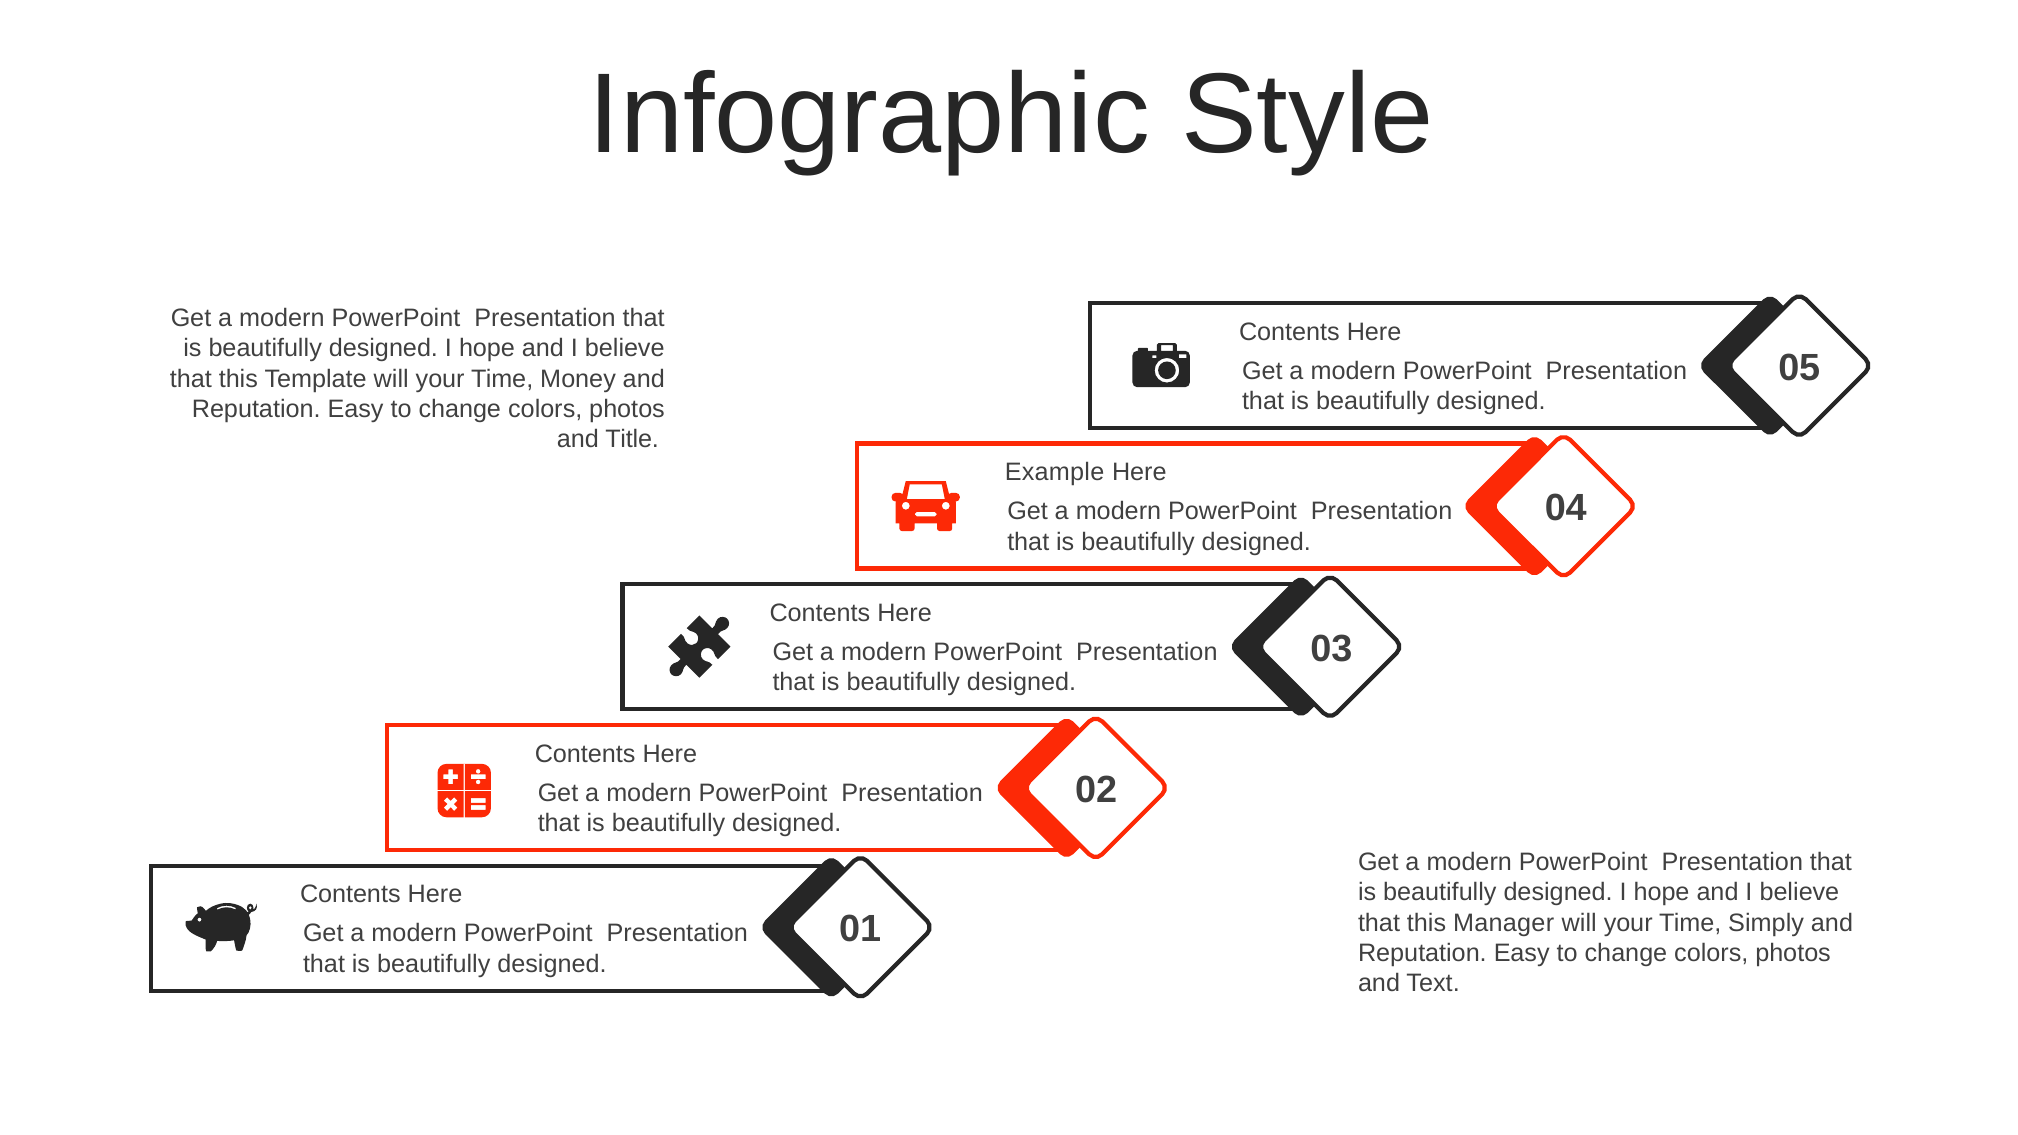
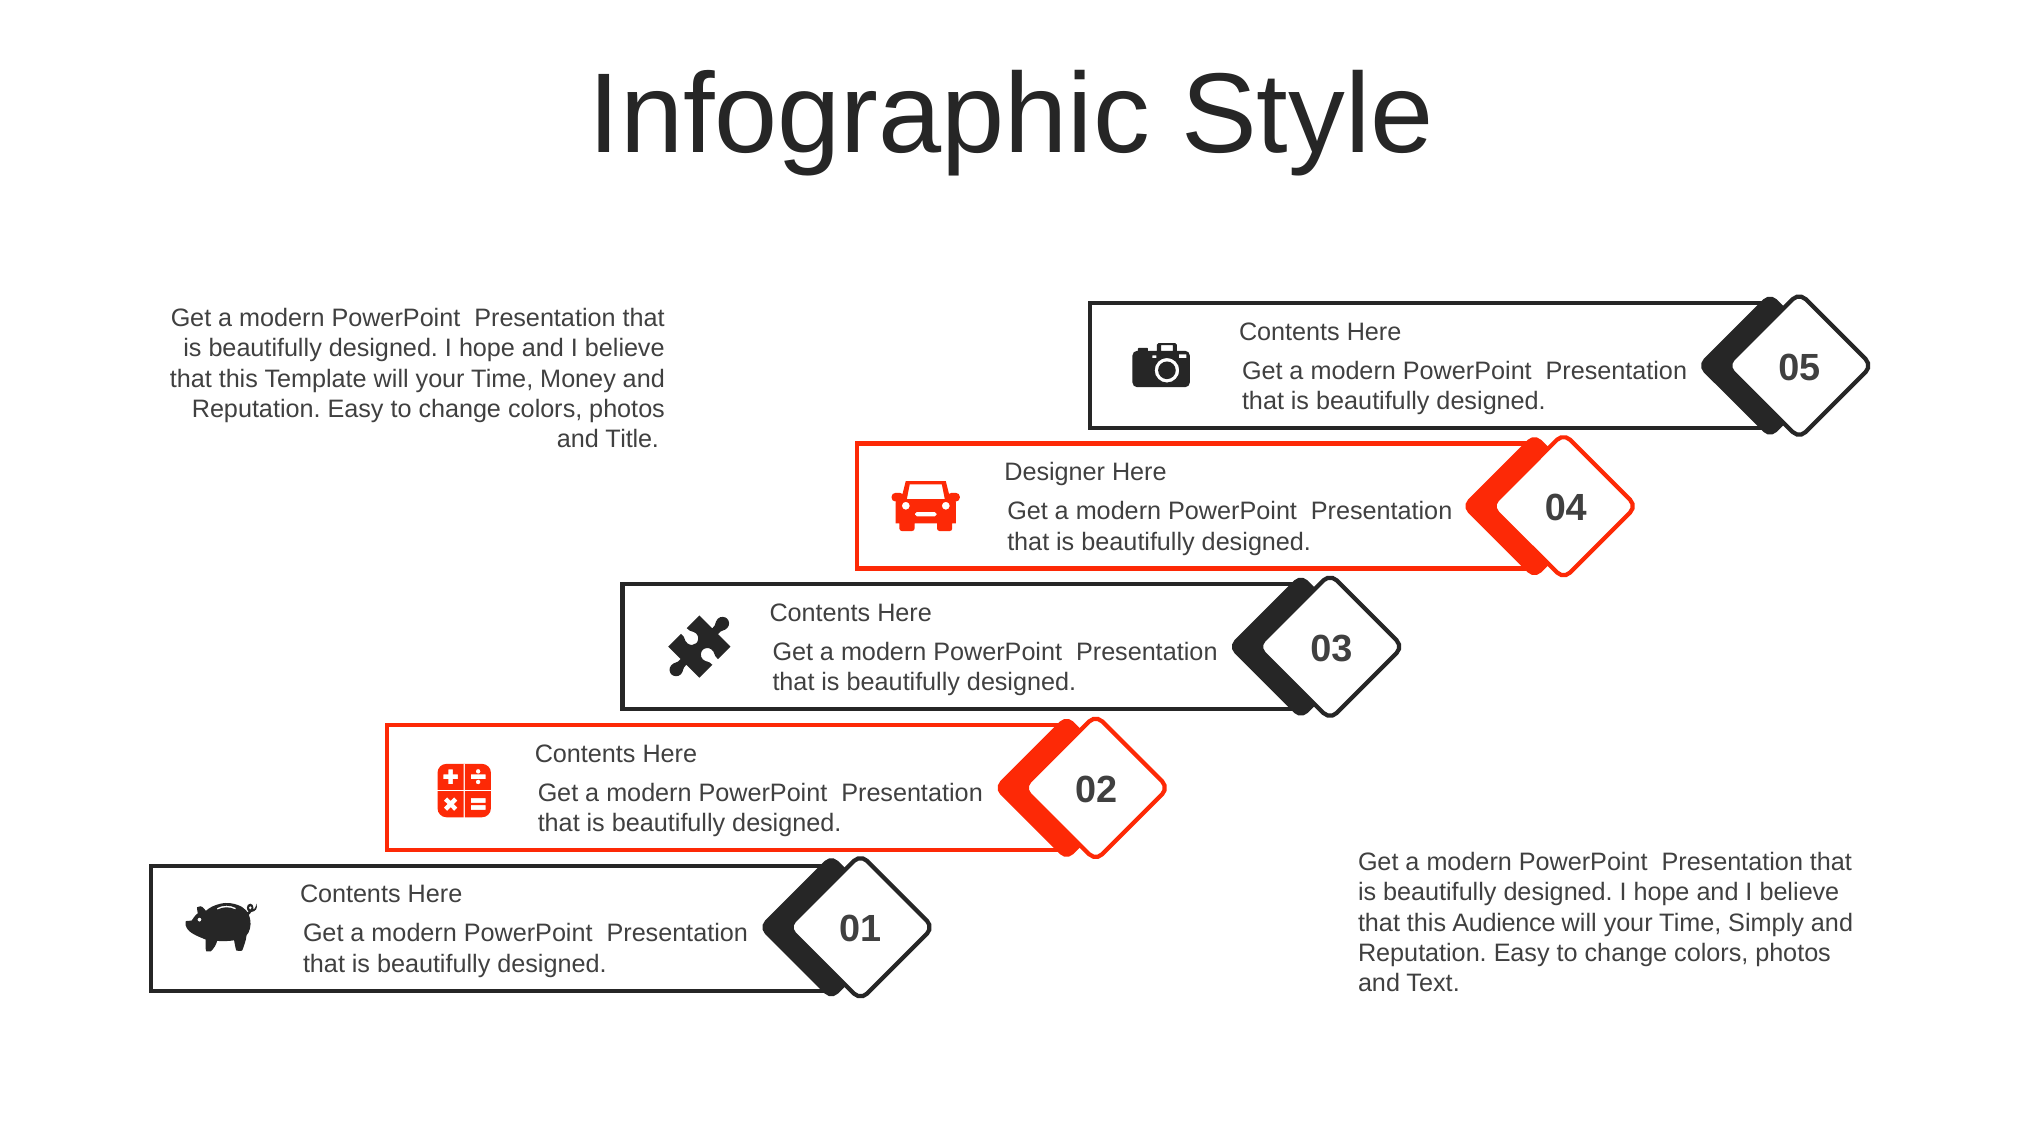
Example: Example -> Designer (1055, 472)
Manager: Manager -> Audience (1504, 923)
